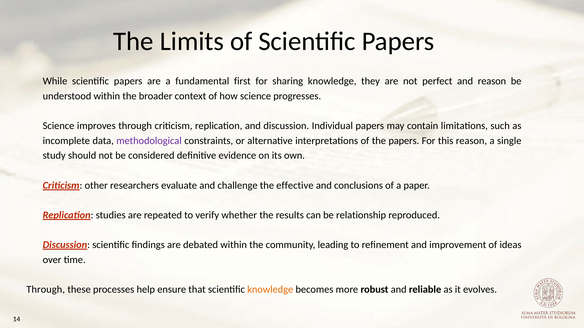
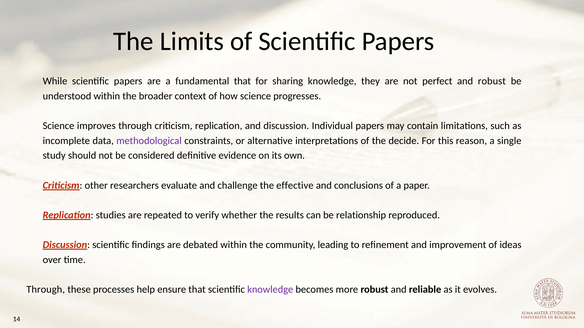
fundamental first: first -> that (242, 81)
and reason: reason -> robust (492, 81)
the papers: papers -> decide (404, 141)
knowledge colour: orange -> purple (270, 290)
